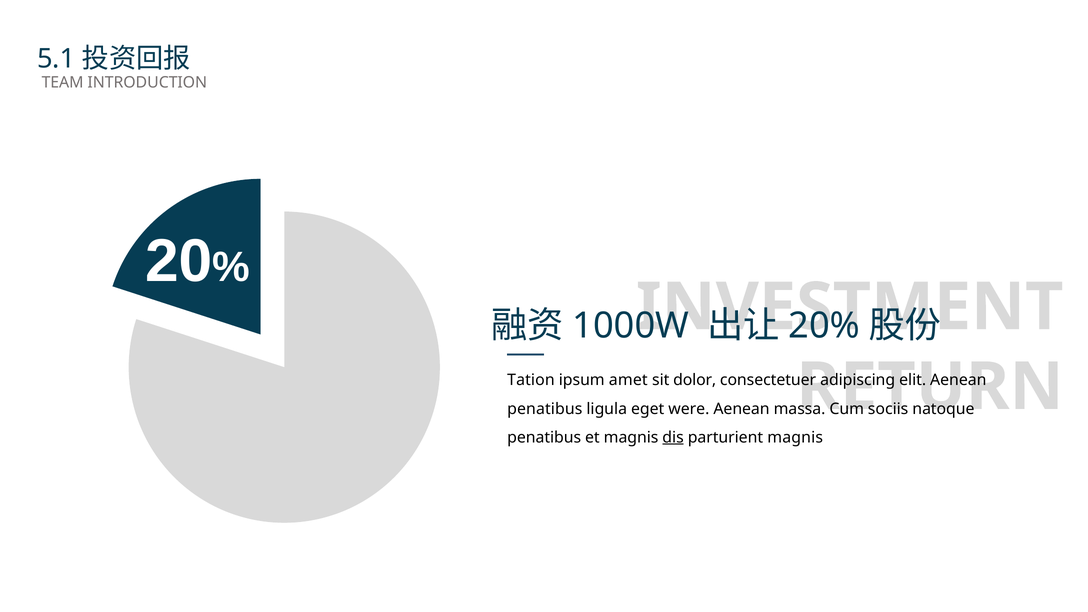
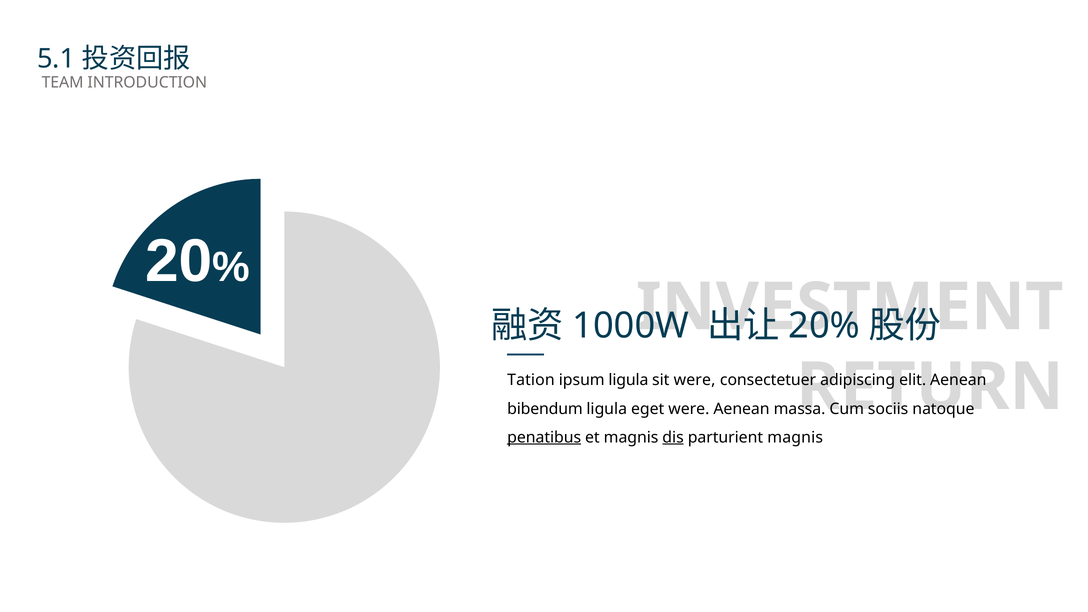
ipsum amet: amet -> ligula (628, 380)
sit dolor: dolor -> were (695, 380)
penatibus: penatibus -> bibendum (545, 409)
penatibus underline: none -> present (544, 437)
